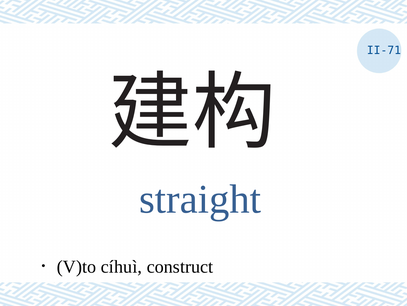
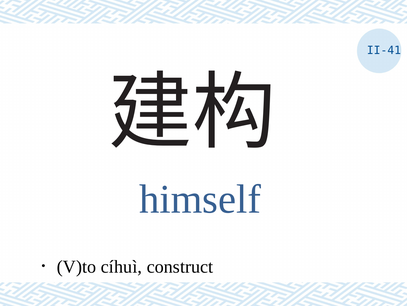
II-71: II-71 -> II-41 (384, 50)
straight: straight -> himself (200, 199)
